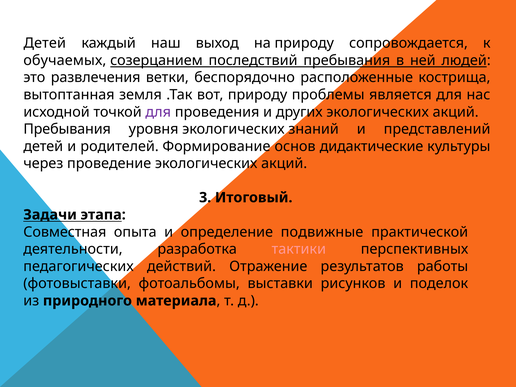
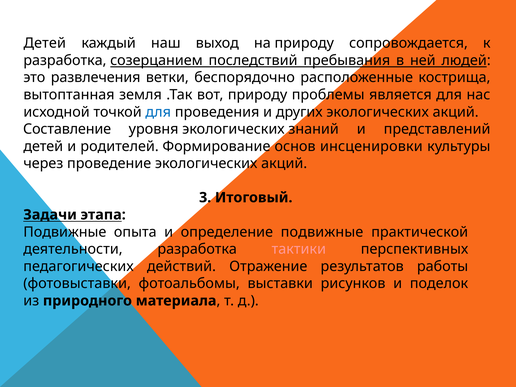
обучаемых: обучаемых -> разработка (65, 60)
для colour: purple -> blue (158, 112)
Пребывания: Пребывания -> Составление (67, 129)
дидактические: дидактические -> инсценировки (371, 146)
Совместная: Совместная -> Подвижные (65, 232)
